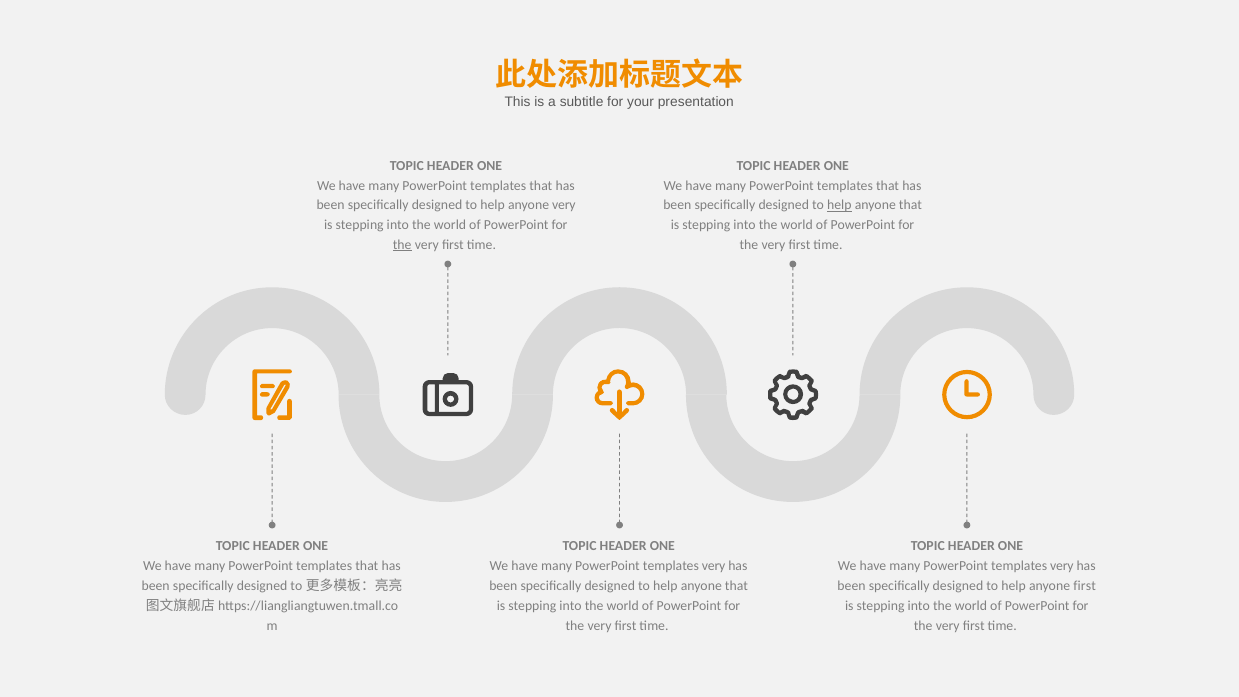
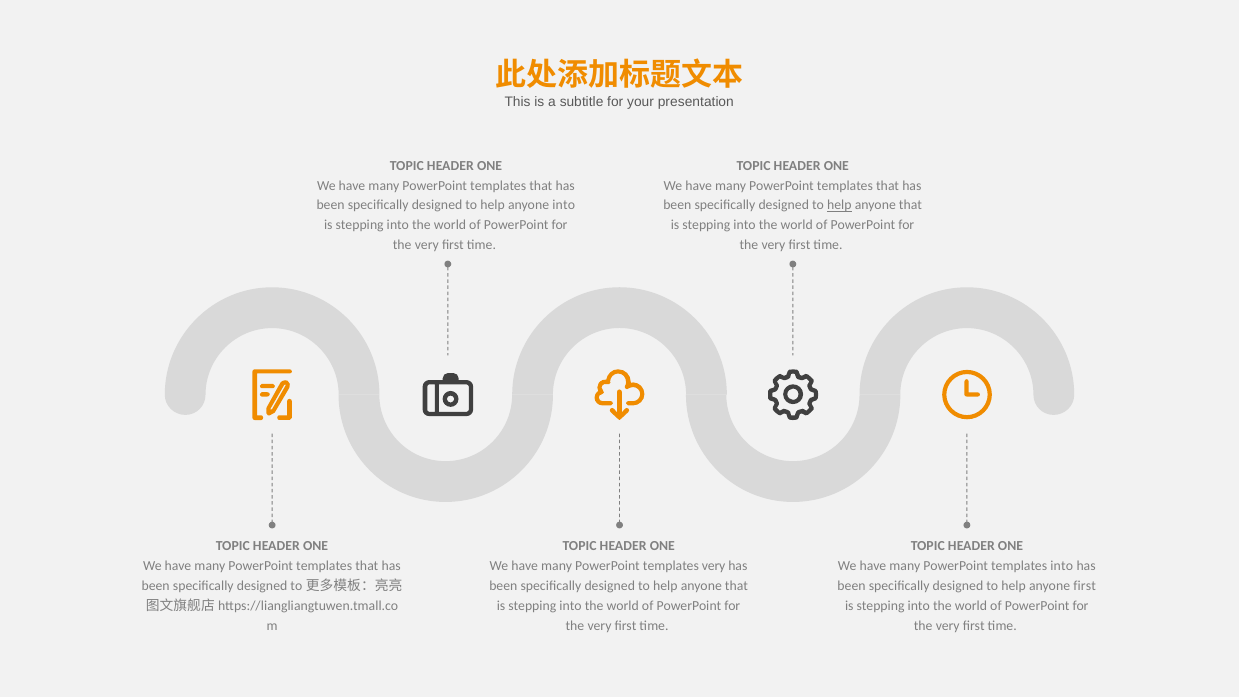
anyone very: very -> into (564, 205)
the underline: present -> none (402, 245)
very: very -> into (1062, 566)
